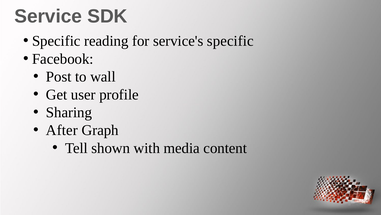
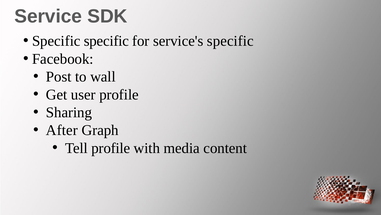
Specific reading: reading -> specific (106, 41)
Tell shown: shown -> profile (111, 148)
